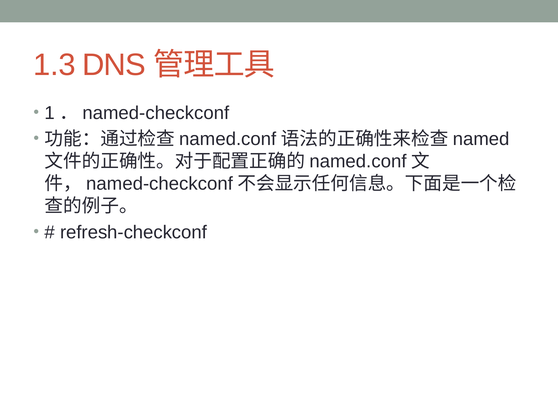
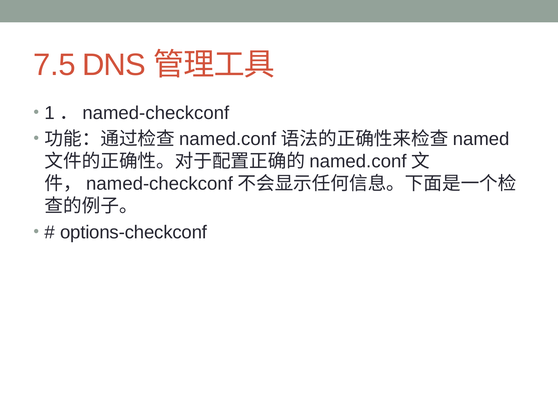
1.3: 1.3 -> 7.5 (54, 65)
refresh-checkconf: refresh-checkconf -> options-checkconf (134, 232)
